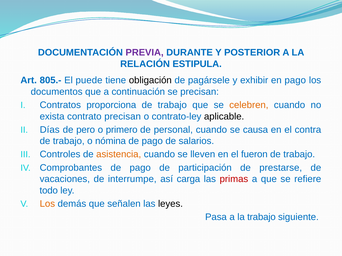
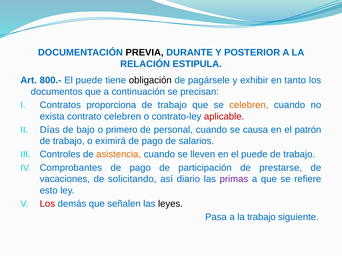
PREVIA colour: purple -> black (145, 53)
805.-: 805.- -> 800.- (51, 80)
en pago: pago -> tanto (295, 80)
contrato precisan: precisan -> celebren (123, 117)
aplicable colour: black -> red (224, 117)
pero: pero -> bajo (86, 130)
contra: contra -> patrón (308, 130)
nómina: nómina -> eximirá (110, 141)
en el fueron: fueron -> puede (254, 155)
interrumpe: interrumpe -> solicitando (132, 179)
carga: carga -> diario (188, 179)
primas colour: red -> purple (234, 179)
todo: todo -> esto (49, 191)
Los colour: orange -> red (47, 204)
